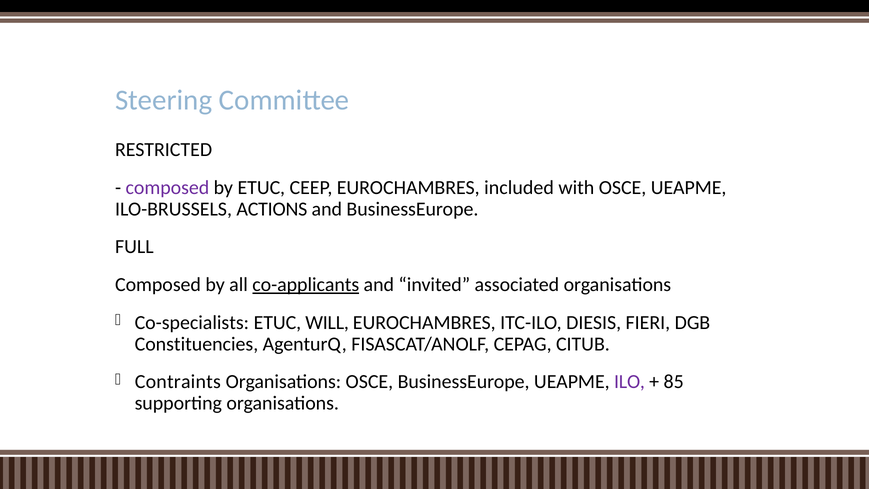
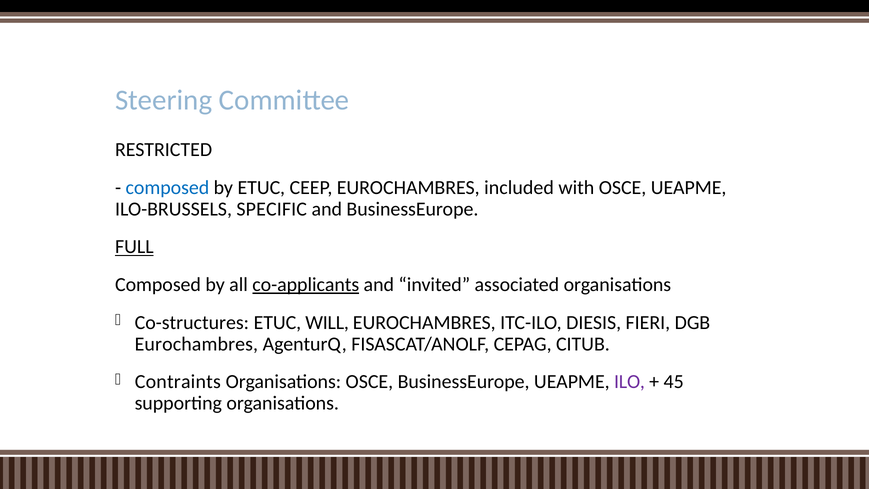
composed colour: purple -> blue (167, 188)
ACTIONS: ACTIONS -> SPECIFIC (272, 209)
FULL underline: none -> present (134, 247)
Co-specialists: Co-specialists -> Co-structures (192, 322)
Constituencies: Constituencies -> Eurochambres (196, 344)
85: 85 -> 45 (674, 382)
